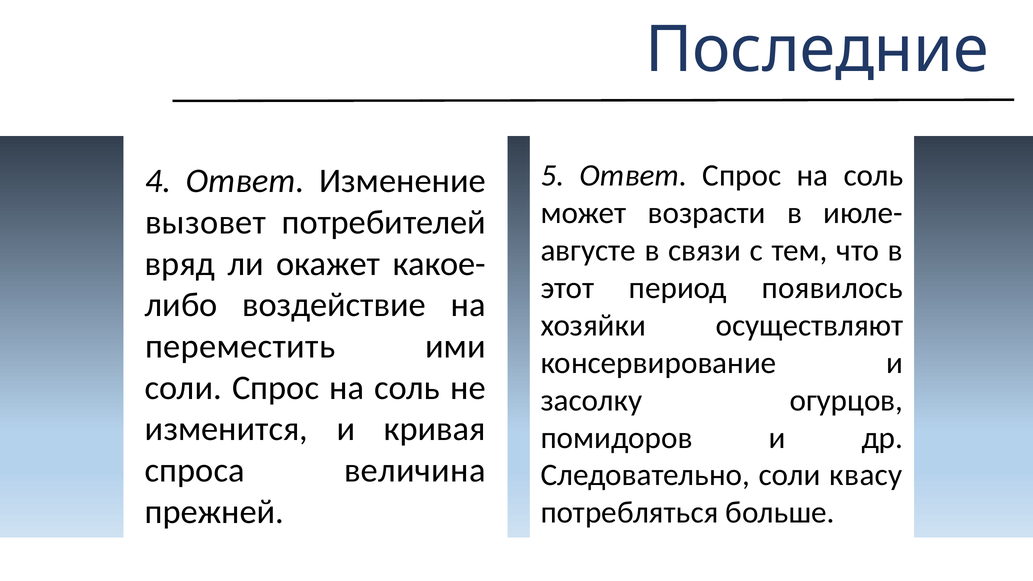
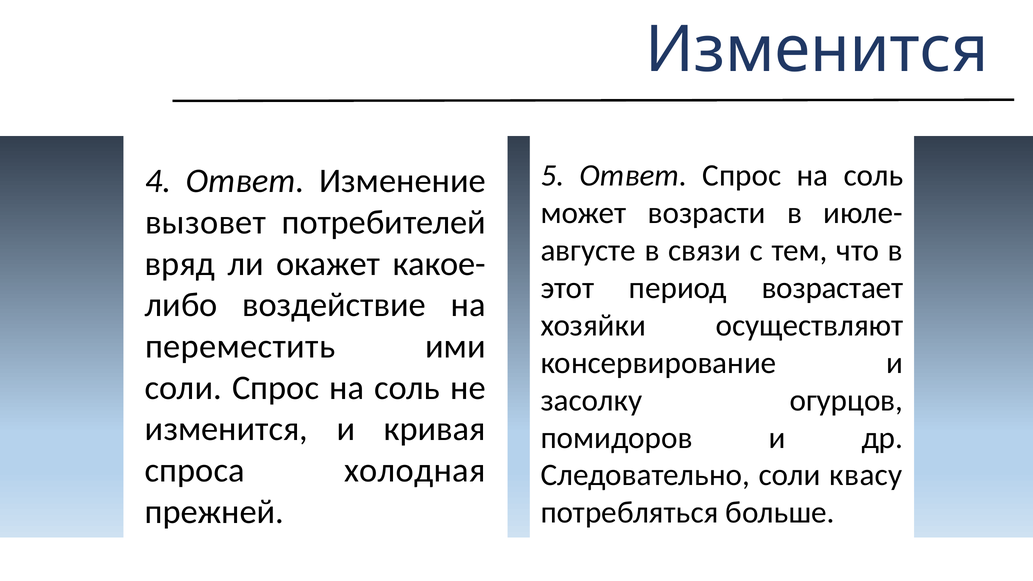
Последние: Последние -> Изменится (817, 50)
появилось: появилось -> возрастает (832, 288)
величина: величина -> холодная (415, 470)
